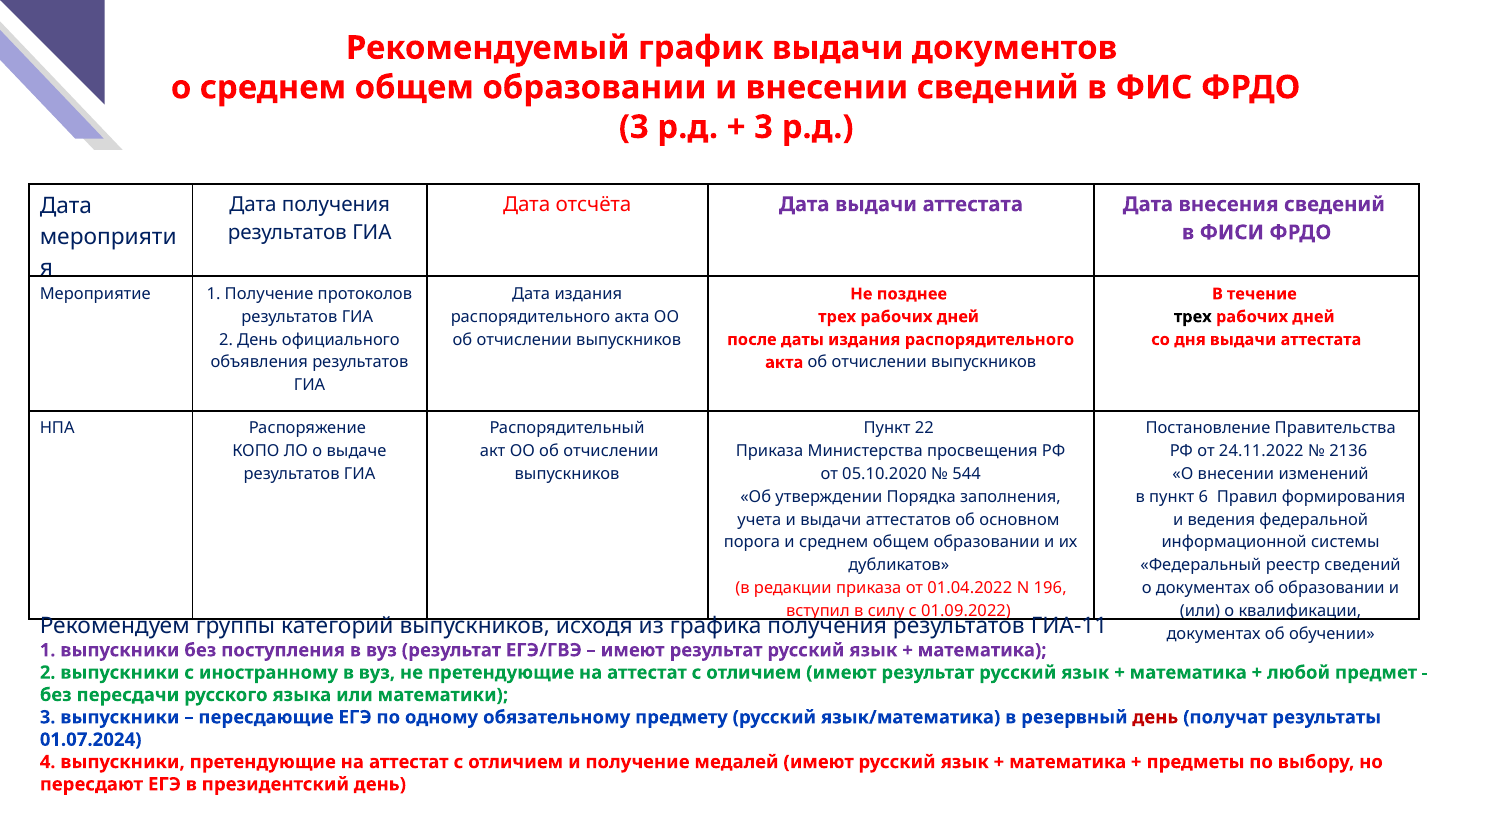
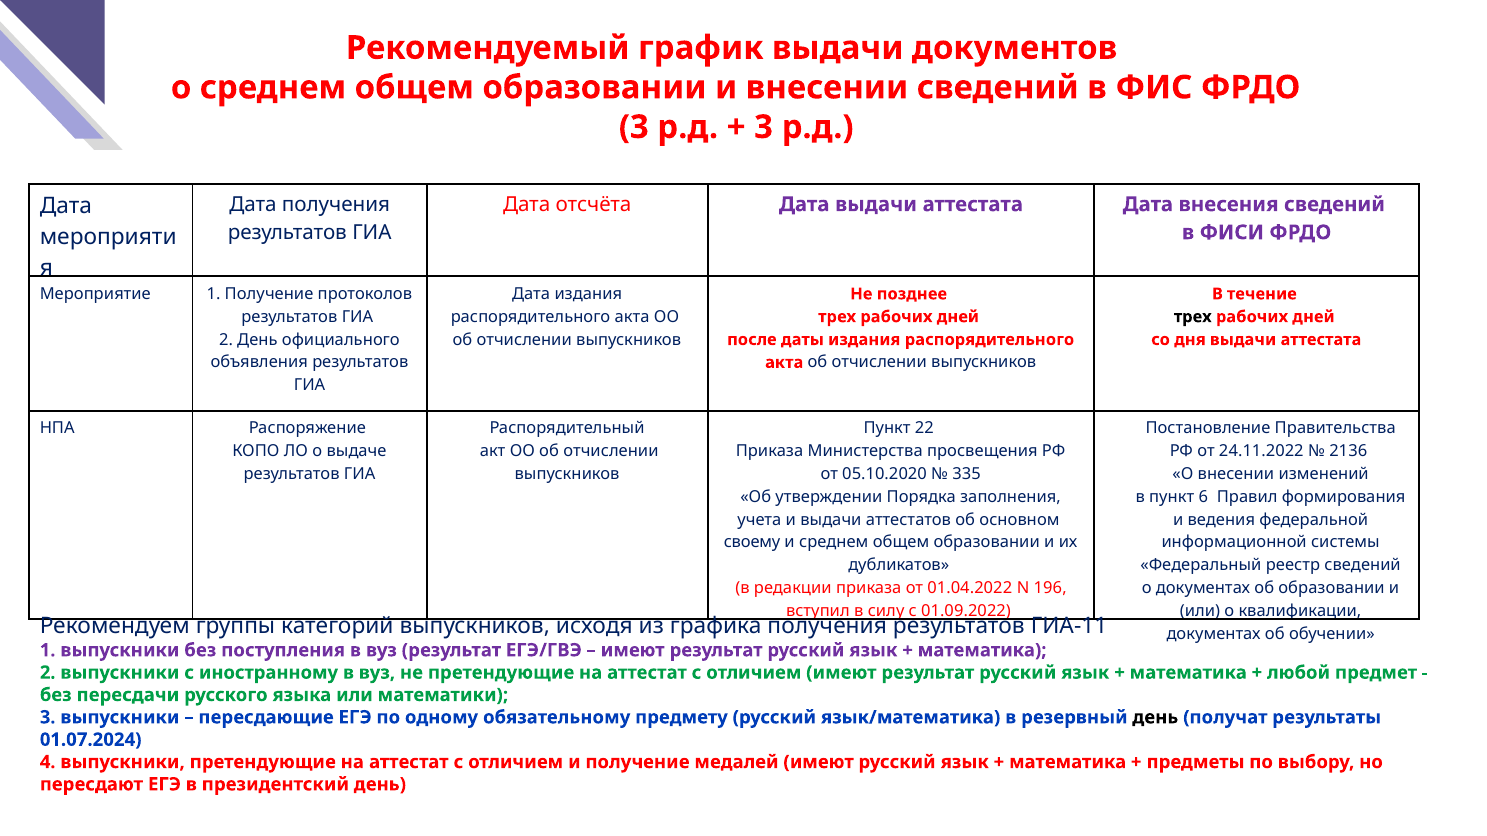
544: 544 -> 335 (967, 474)
порога: порога -> своему (752, 543)
день colour: red -> black (1155, 718)
